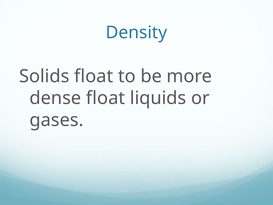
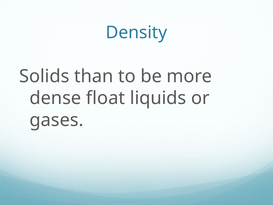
Solids float: float -> than (94, 76)
